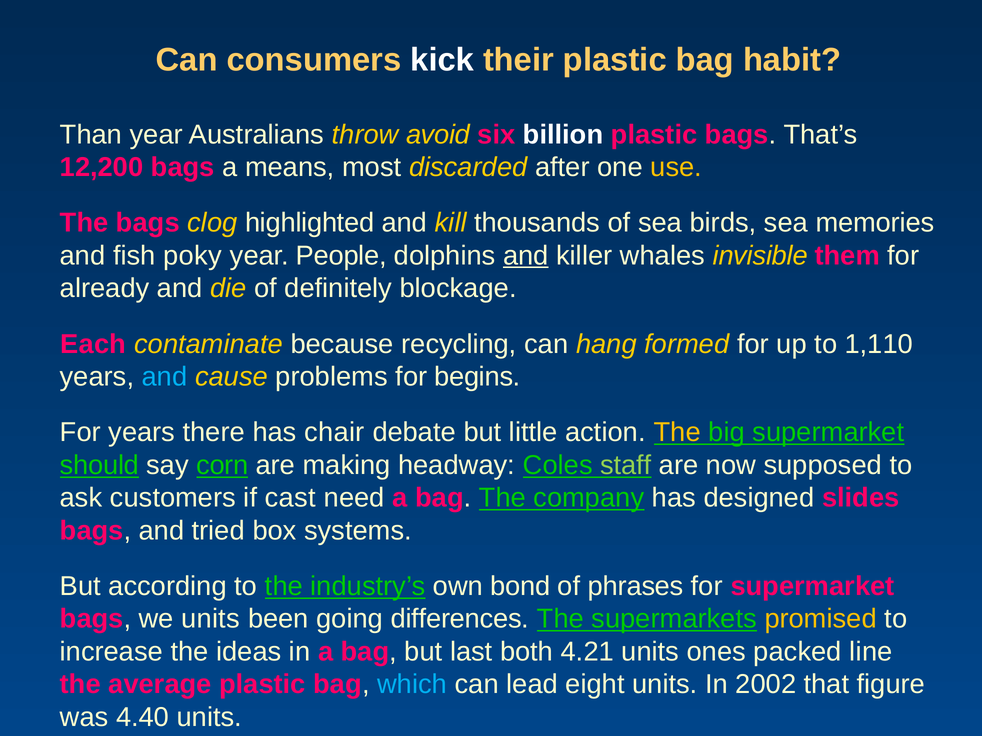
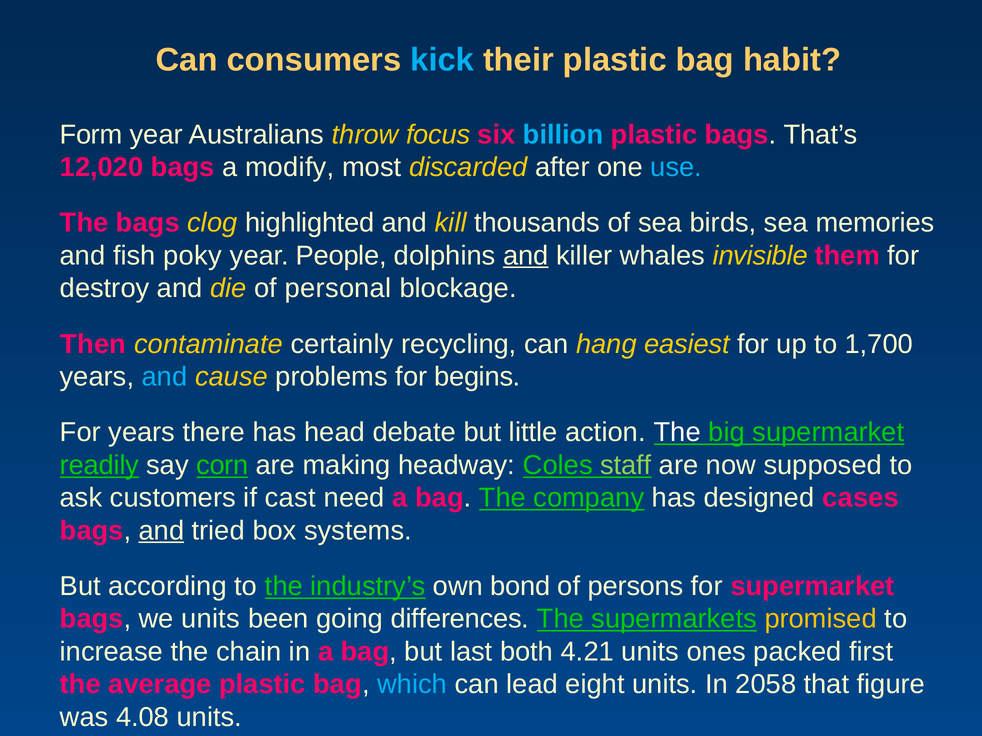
kick colour: white -> light blue (442, 60)
Than: Than -> Form (91, 135)
avoid: avoid -> focus (438, 135)
billion colour: white -> light blue (563, 135)
12,200: 12,200 -> 12,020 (102, 167)
means: means -> modify (290, 167)
use colour: yellow -> light blue (676, 167)
already: already -> destroy (105, 289)
definitely: definitely -> personal (338, 289)
Each: Each -> Then (93, 344)
because: because -> certainly (342, 344)
formed: formed -> easiest (687, 344)
1,110: 1,110 -> 1,700 (879, 344)
chair: chair -> head (335, 433)
The colour: yellow -> white (677, 433)
should: should -> readily (99, 465)
slides: slides -> cases (861, 498)
and underline: none -> present (161, 531)
phrases: phrases -> persons (636, 587)
ideas: ideas -> chain (249, 652)
line: line -> first (871, 652)
2002: 2002 -> 2058 (766, 685)
4.40: 4.40 -> 4.08 (143, 718)
